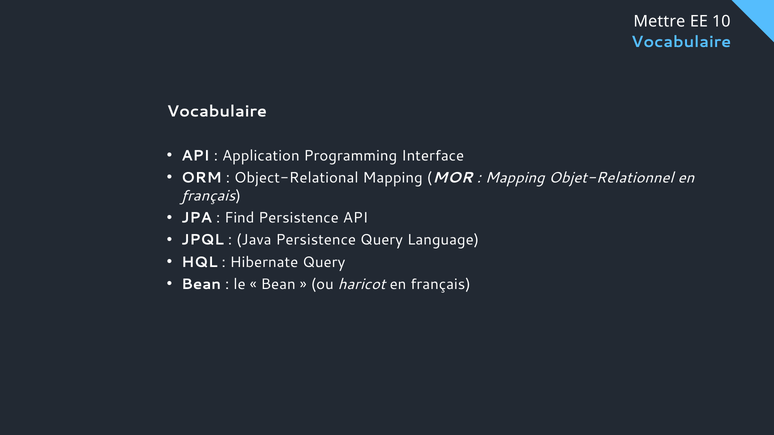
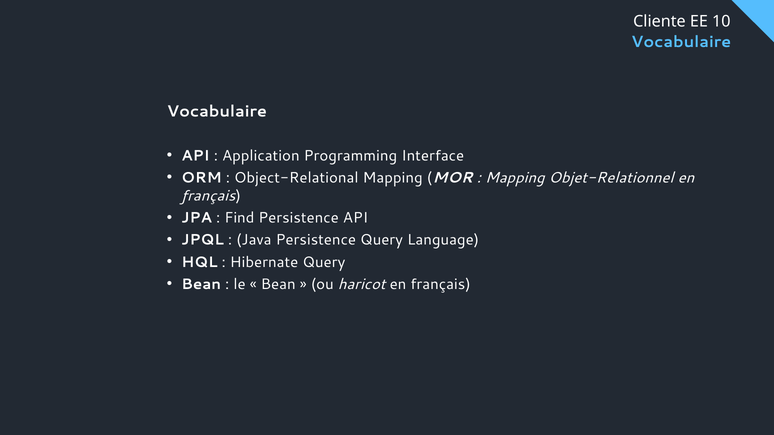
Mettre: Mettre -> Cliente (659, 22)
